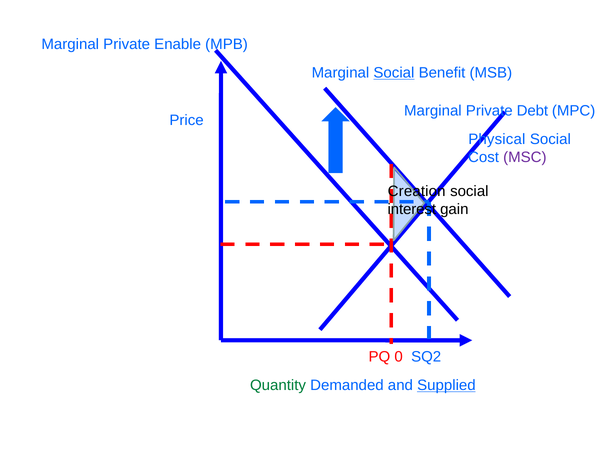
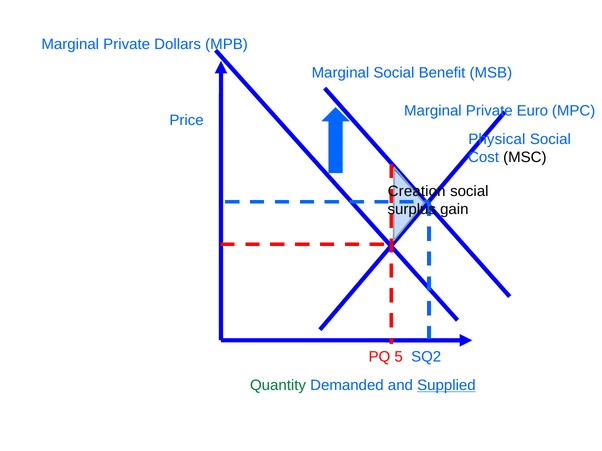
Enable: Enable -> Dollars (178, 44)
Social underline: present -> none (394, 73)
Debt: Debt -> Euro (532, 111)
MSC colour: purple -> black (525, 157)
interest: interest -> surplus (412, 209)
0: 0 -> 5 (399, 357)
